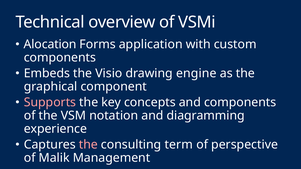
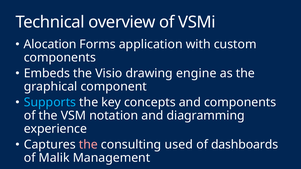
Supports colour: pink -> light blue (50, 103)
term: term -> used (179, 145)
perspective: perspective -> dashboards (245, 145)
